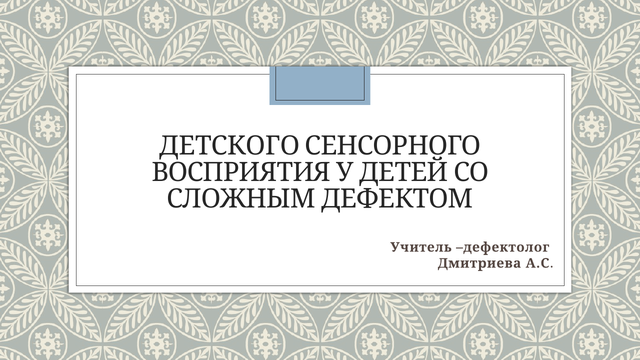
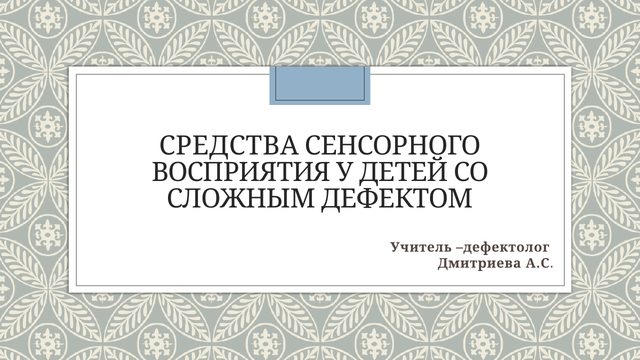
ДЕТСКОГО: ДЕТСКОГО -> СРЕДСТВА (229, 146)
